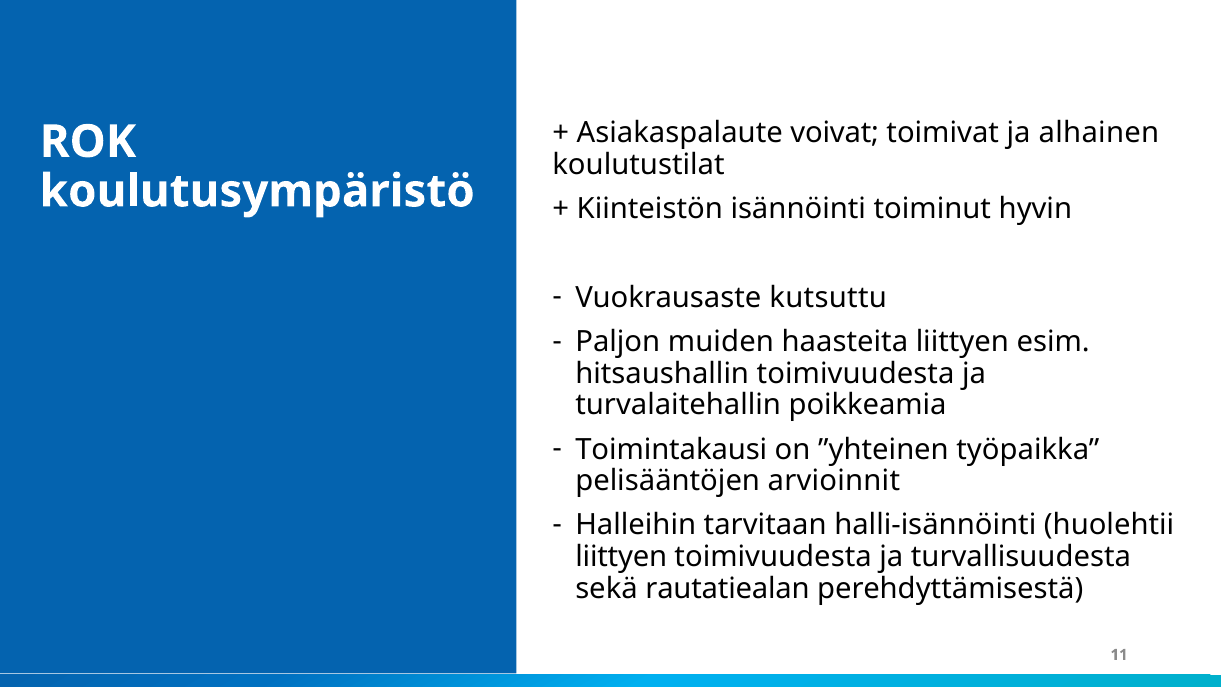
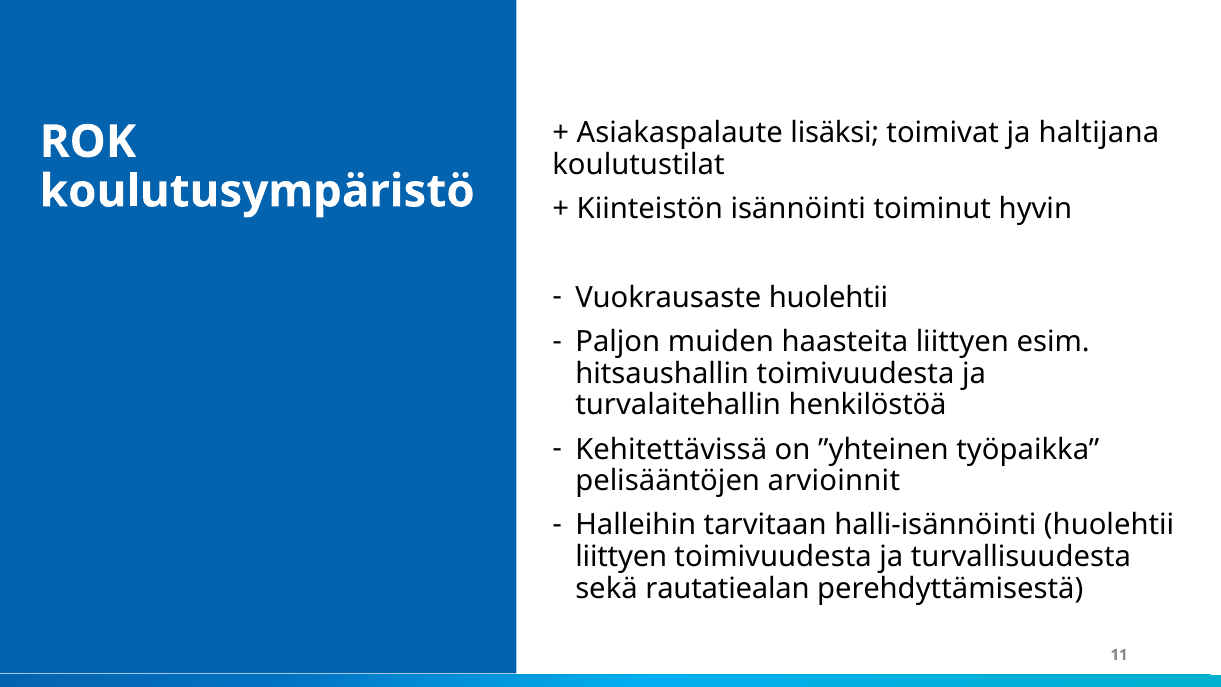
voivat: voivat -> lisäksi (835, 133)
alhainen: alhainen -> haltijana (1099, 133)
Vuokrausaste kutsuttu: kutsuttu -> huolehtii (828, 297)
poikkeamia: poikkeamia -> henkilöstöä (868, 405)
Toimintakausi: Toimintakausi -> Kehitettävissä (671, 449)
